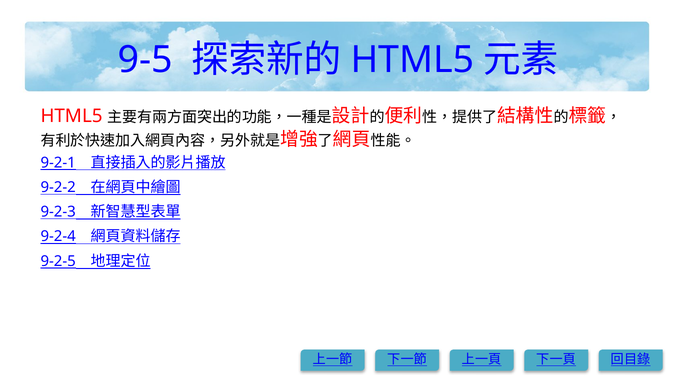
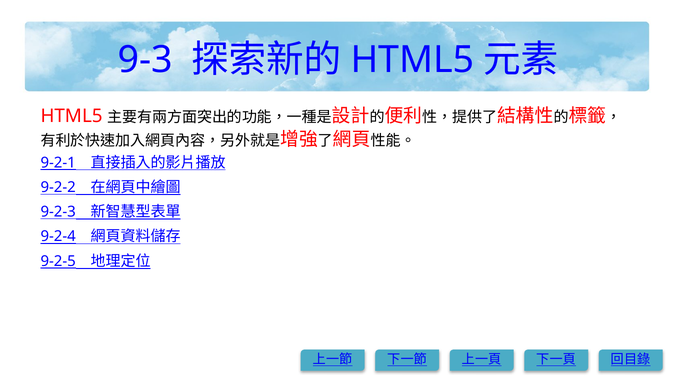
9-5: 9-5 -> 9-3 (145, 60)
